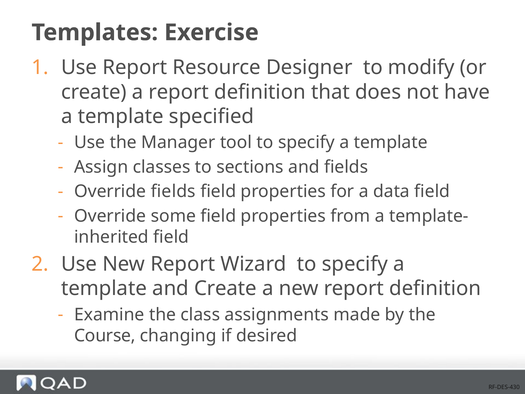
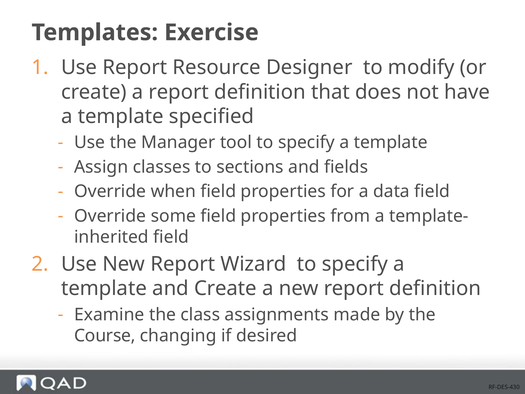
Override fields: fields -> when (173, 191)
